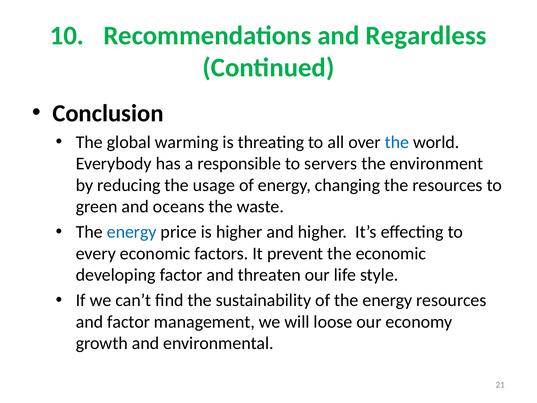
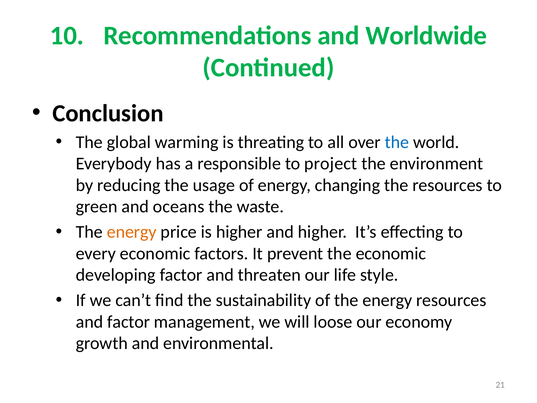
Regardless: Regardless -> Worldwide (426, 35)
servers: servers -> project (331, 164)
energy colour: blue -> orange (132, 232)
